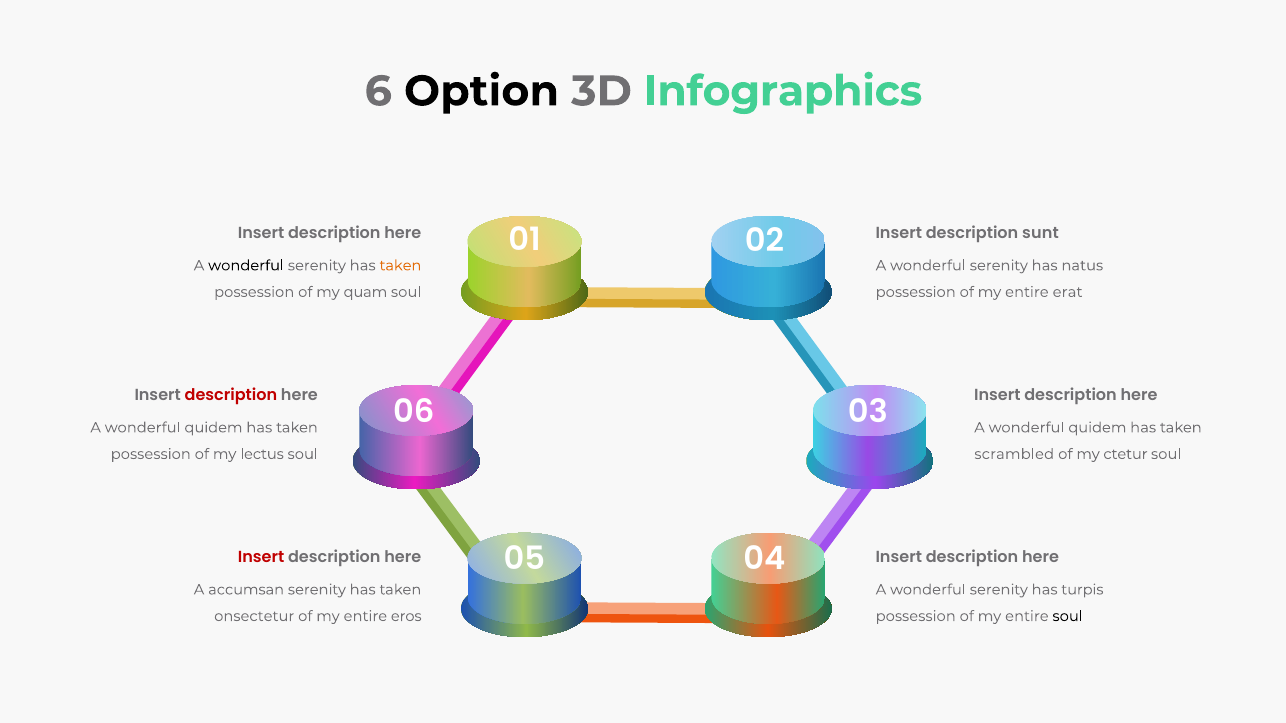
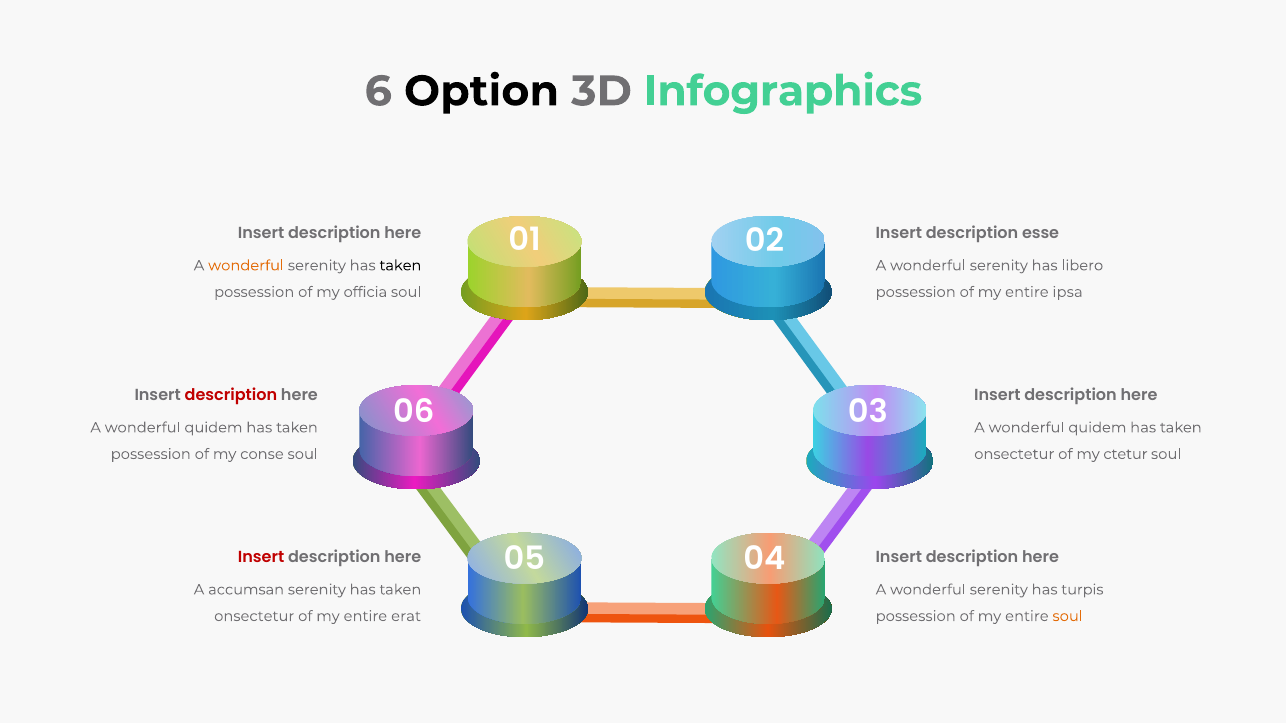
sunt: sunt -> esse (1041, 233)
wonderful colour: black -> orange (246, 266)
taken colour: orange -> black (400, 266)
natus: natus -> libero (1082, 266)
quam: quam -> officia (365, 292)
erat: erat -> ipsa (1068, 292)
lectus: lectus -> conse (262, 454)
scrambled: scrambled -> onsectetur (1014, 454)
eros: eros -> erat (406, 616)
soul colour: black -> orange (1068, 616)
